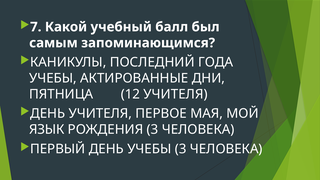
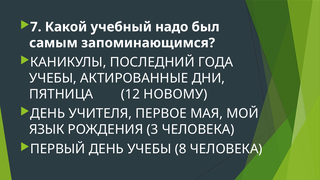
балл: балл -> надо (172, 27)
12 УЧИТЕЛЯ: УЧИТЕЛЯ -> НОВОМУ (175, 94)
УЧЕБЫ 3: 3 -> 8 (181, 149)
